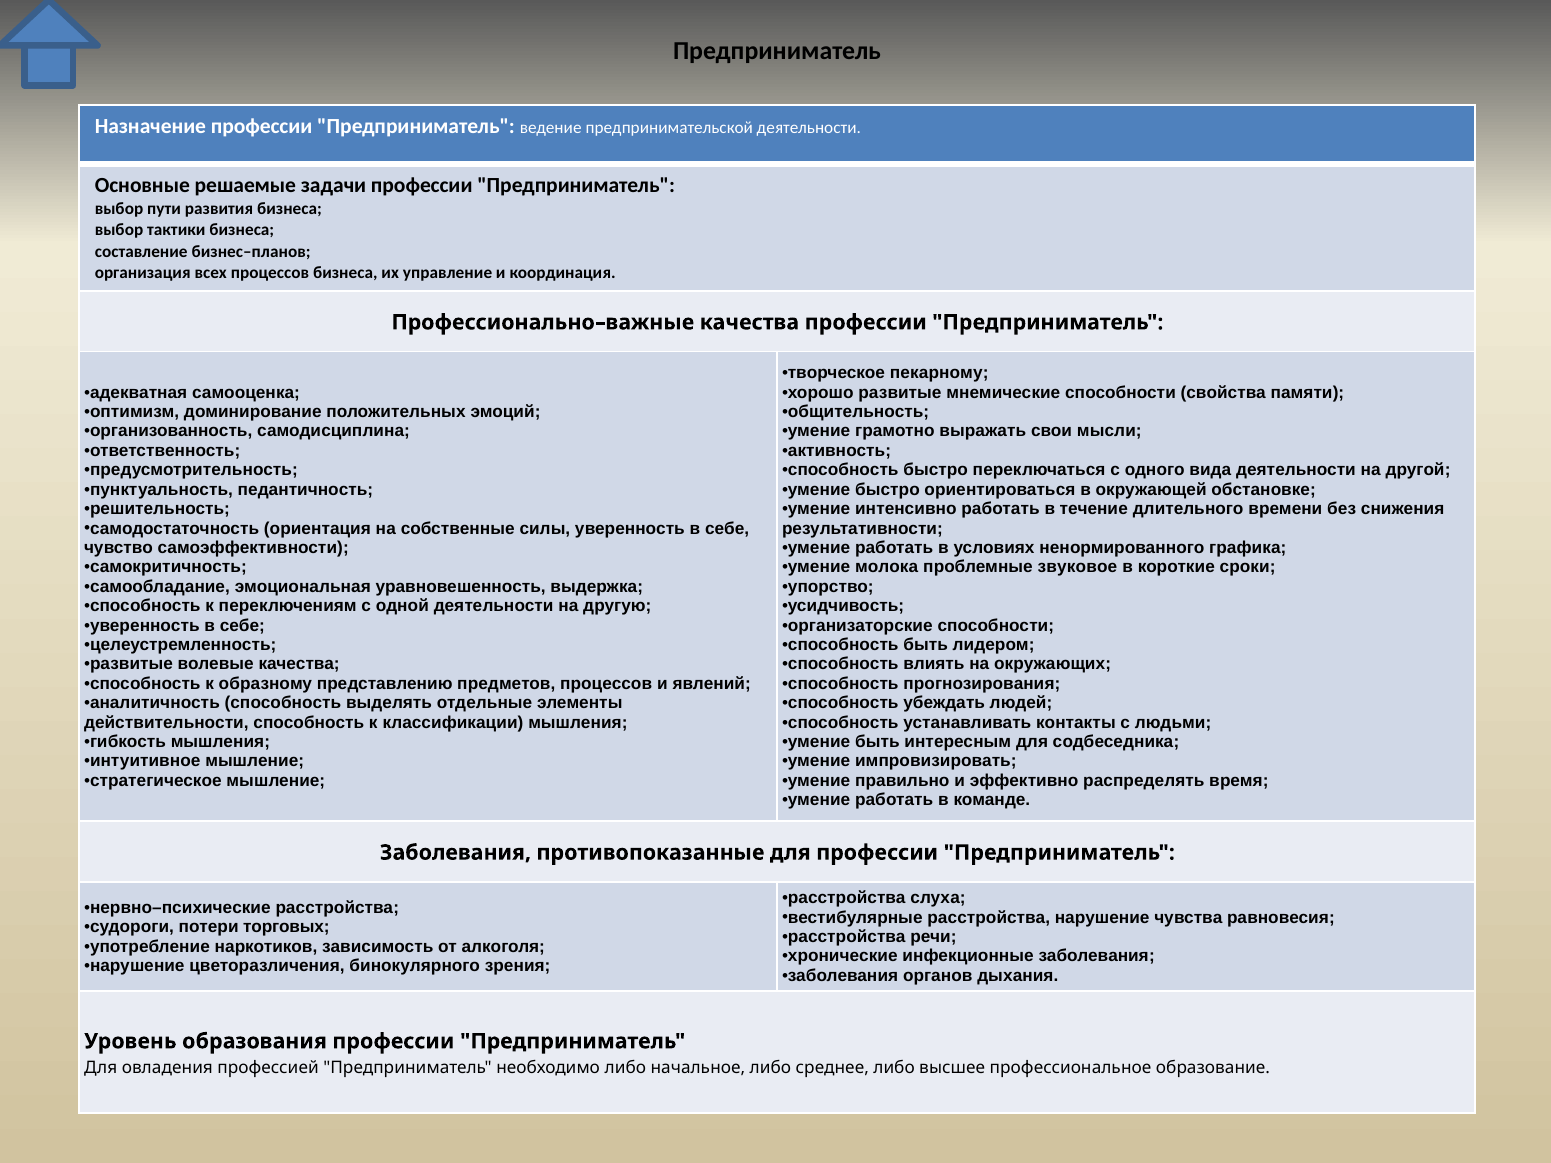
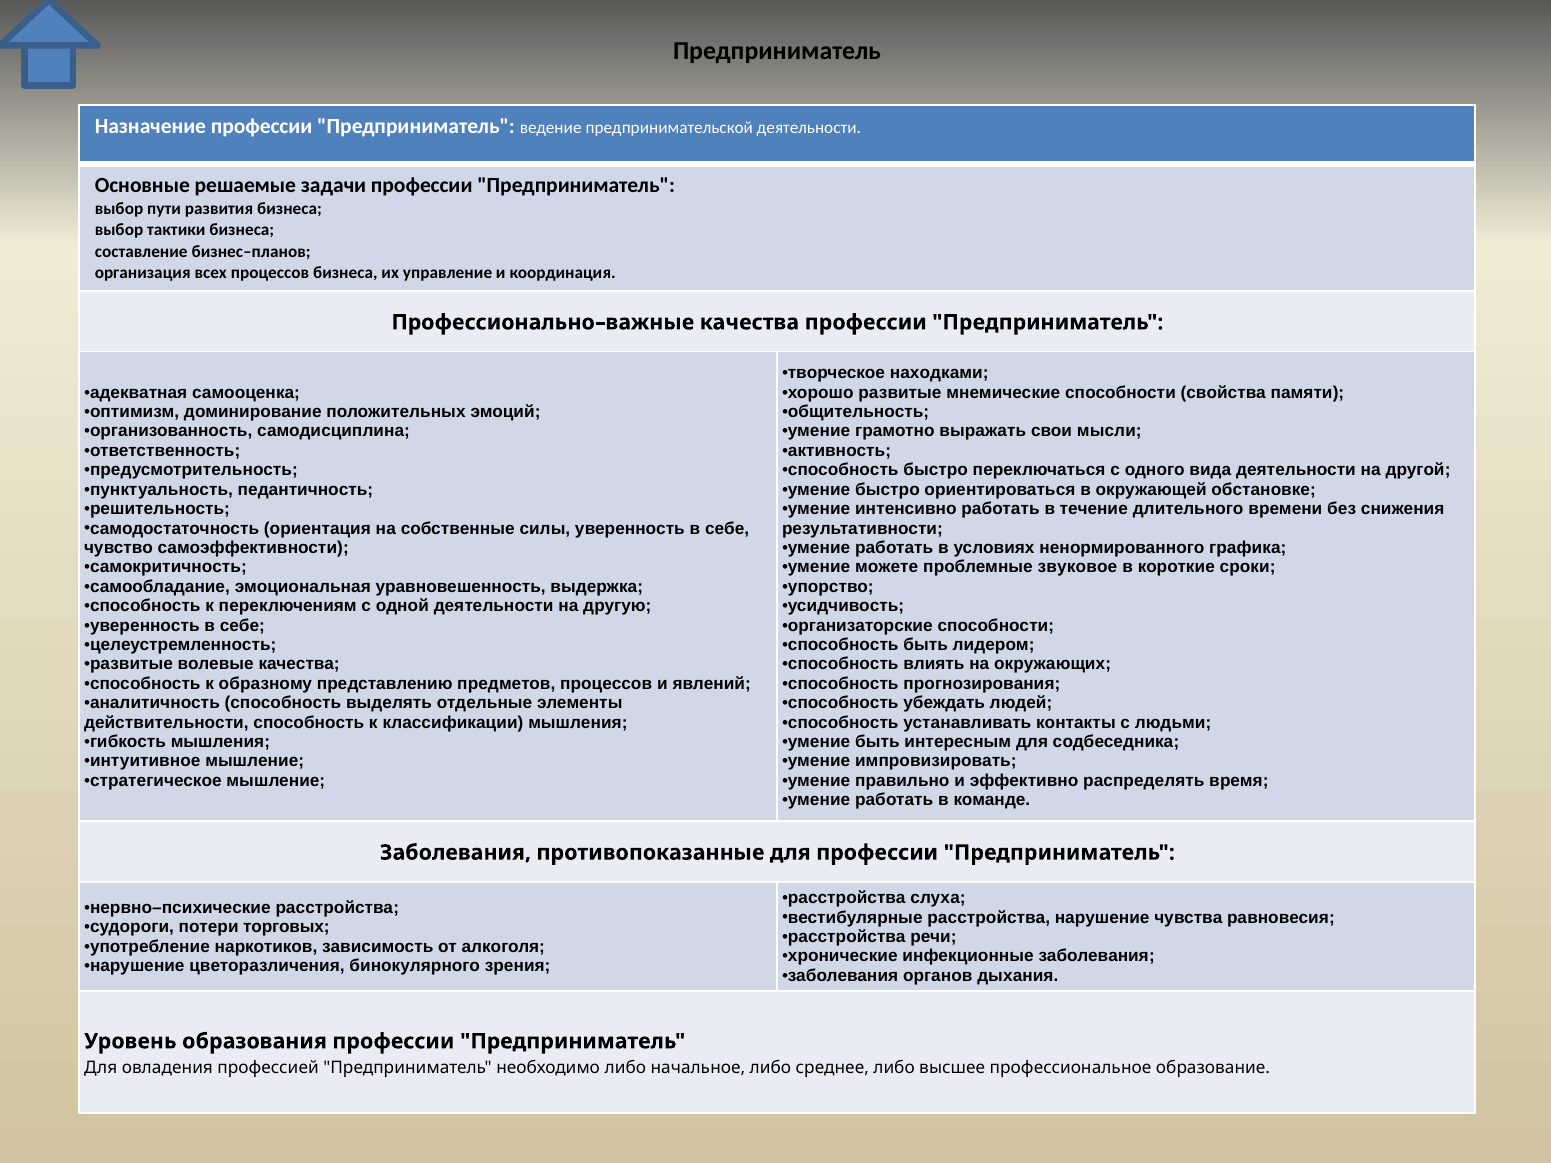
пекарному: пекарному -> находками (939, 373)
молока: молока -> можете (887, 567)
